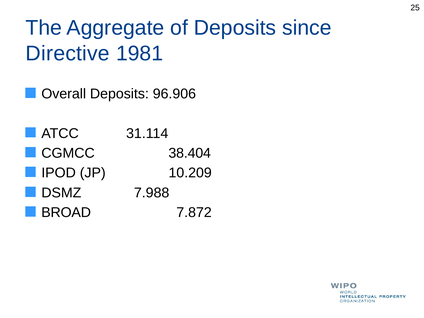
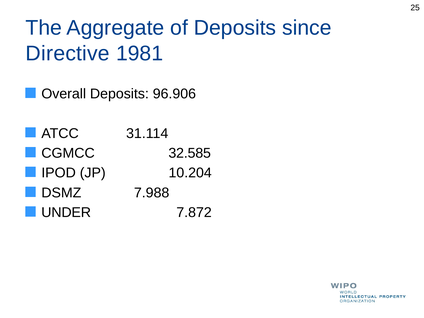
38.404: 38.404 -> 32.585 (190, 153)
10.209: 10.209 -> 10.204 (190, 173)
BROAD: BROAD -> UNDER (66, 213)
